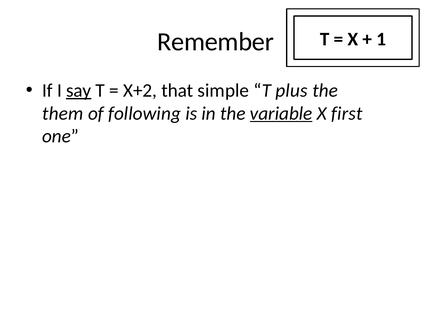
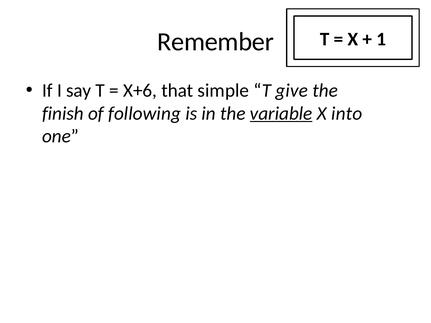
say underline: present -> none (79, 90)
X+2: X+2 -> X+6 (140, 90)
plus: plus -> give (292, 90)
them: them -> finish (63, 113)
first: first -> into (347, 113)
